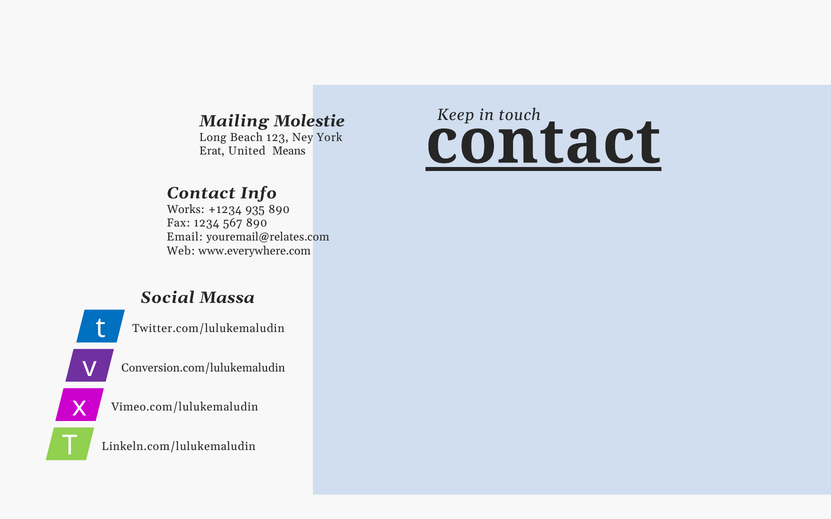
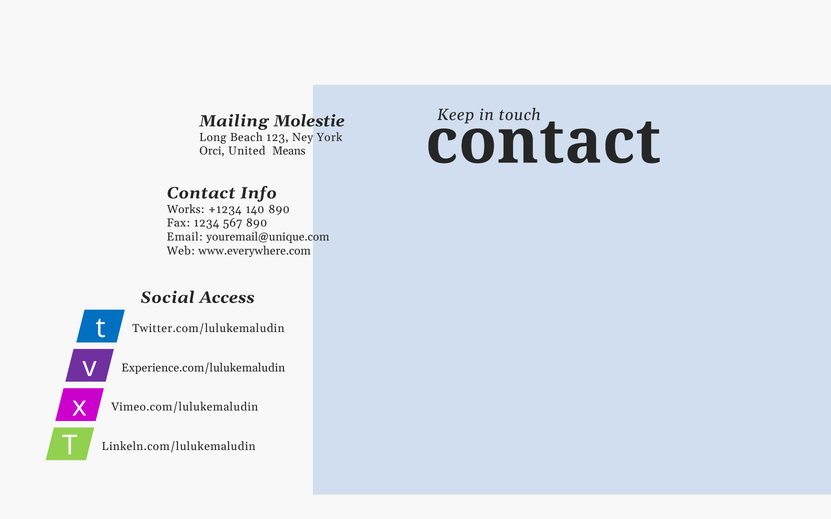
contact underline: present -> none (543, 142)
Erat: Erat -> Orci (212, 151)
935: 935 -> 140 (255, 209)
youremail@relates.com: youremail@relates.com -> youremail@unique.com (268, 237)
Massa: Massa -> Access (227, 298)
Conversion.com/lulukemaludin: Conversion.com/lulukemaludin -> Experience.com/lulukemaludin (203, 368)
